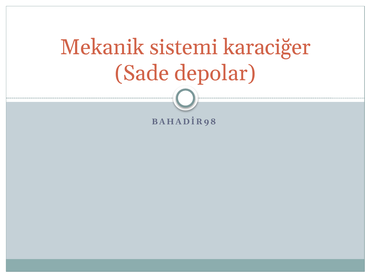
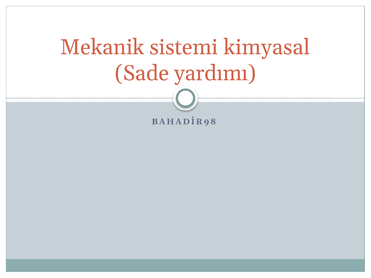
karaciğer: karaciğer -> kimyasal (267, 47)
depolar: depolar -> yardımı (215, 73)
